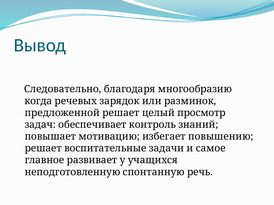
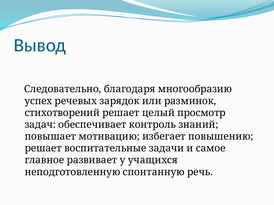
когда: когда -> успех (38, 101)
предложенной: предложенной -> стихотворений (62, 113)
